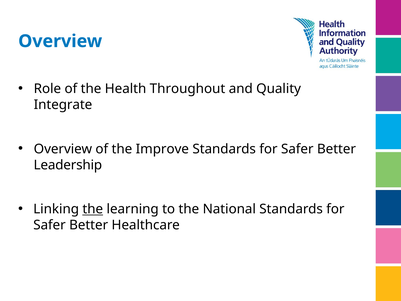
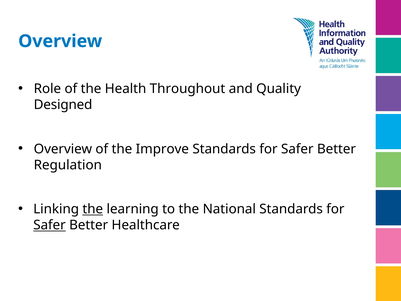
Integrate: Integrate -> Designed (63, 105)
Leadership: Leadership -> Regulation (68, 165)
Safer underline: none -> present (49, 225)
